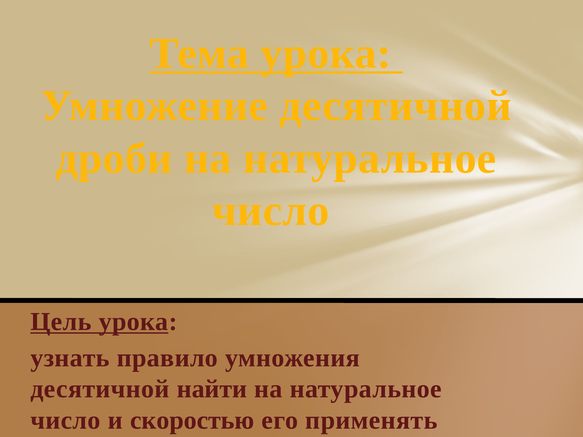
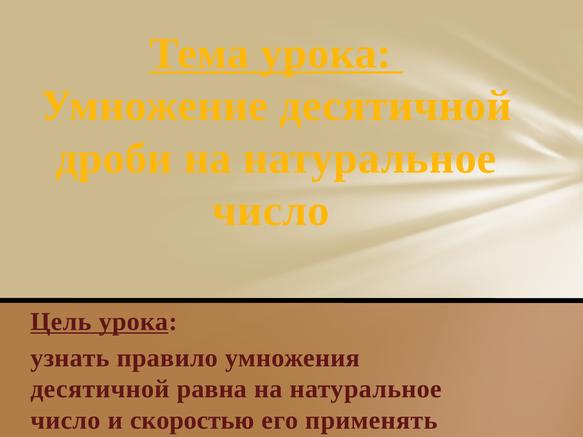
найти: найти -> равна (212, 389)
